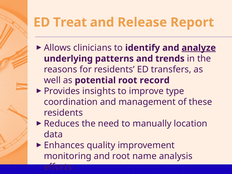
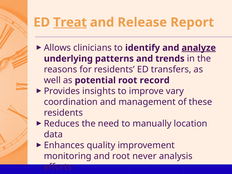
Treat underline: none -> present (70, 22)
type: type -> vary (175, 91)
name: name -> never (144, 156)
